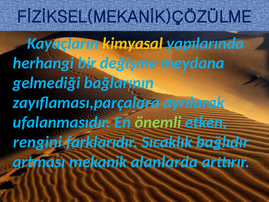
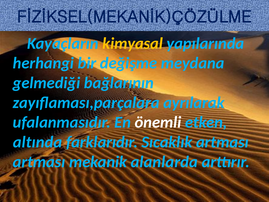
önemli colour: light green -> white (158, 122)
rengini: rengini -> altında (38, 142)
Sıcaklık bağlıdır: bağlıdır -> artması (222, 142)
